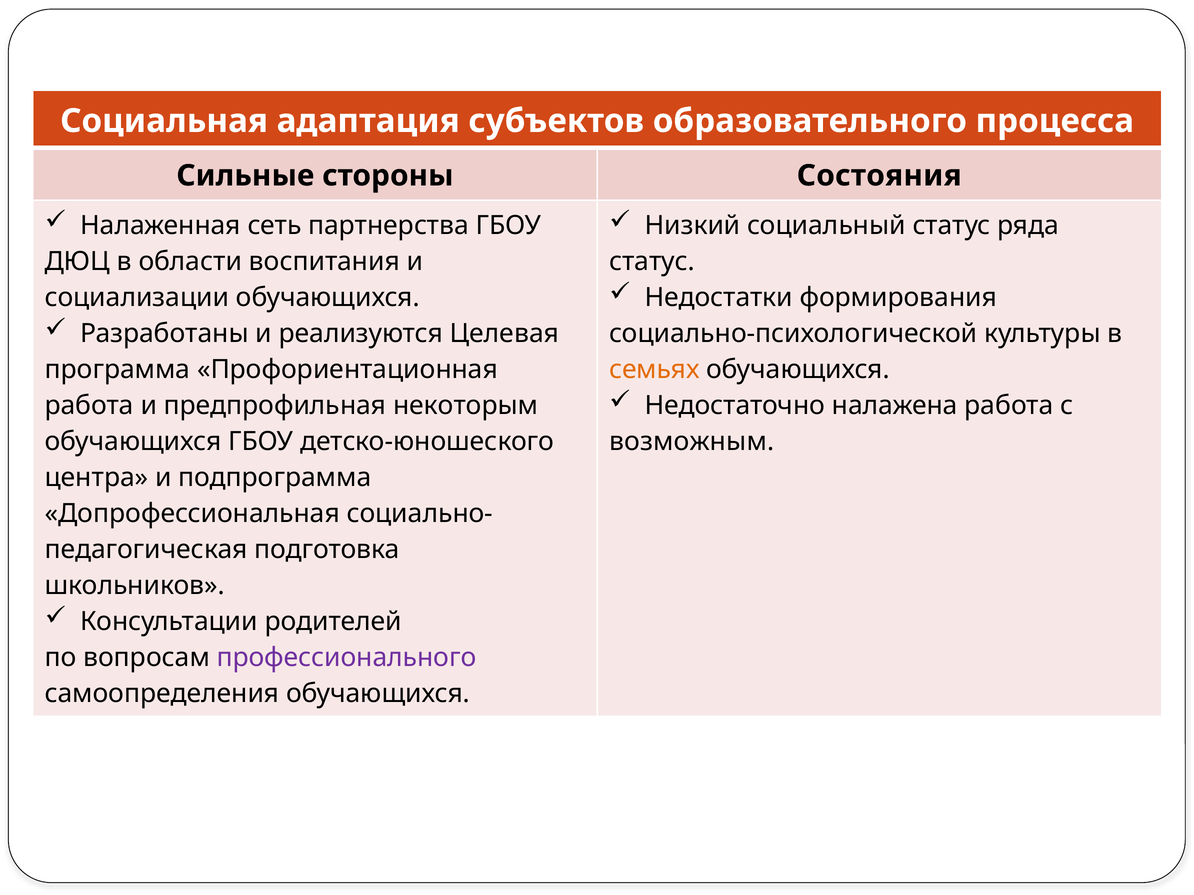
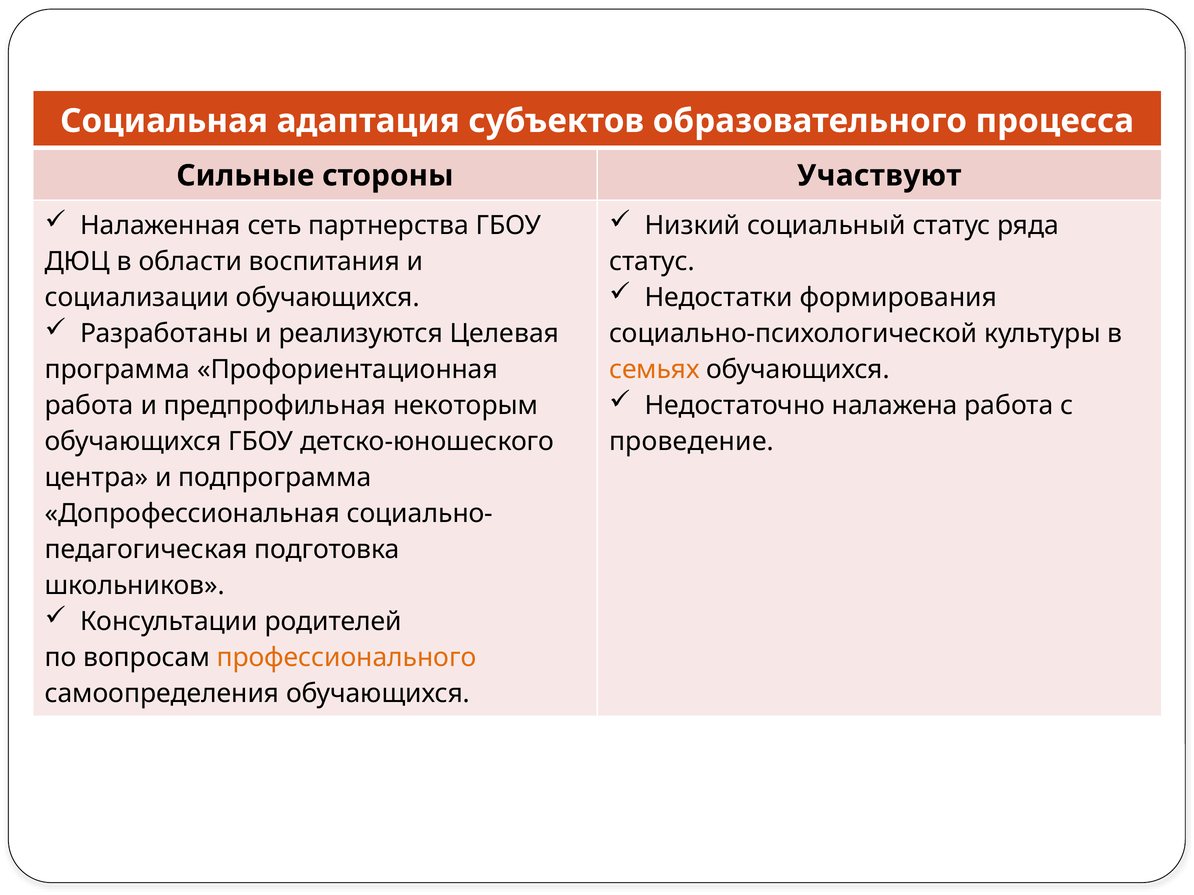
Состояния: Состояния -> Участвуют (879, 176)
возможным: возможным -> проведение (692, 442)
профессионального colour: purple -> orange (346, 658)
